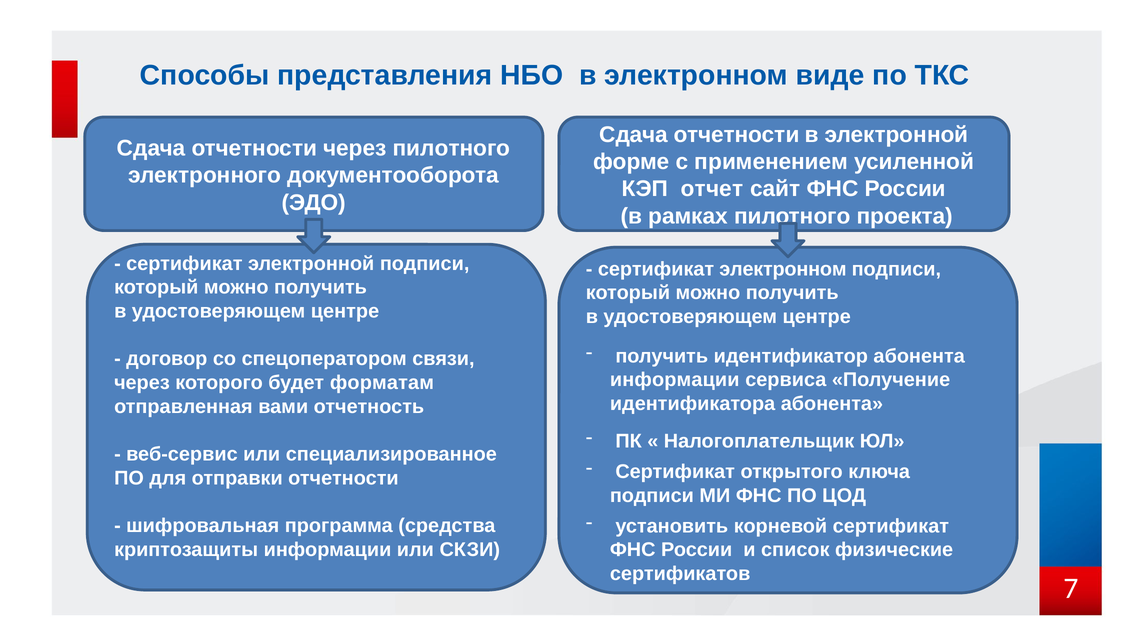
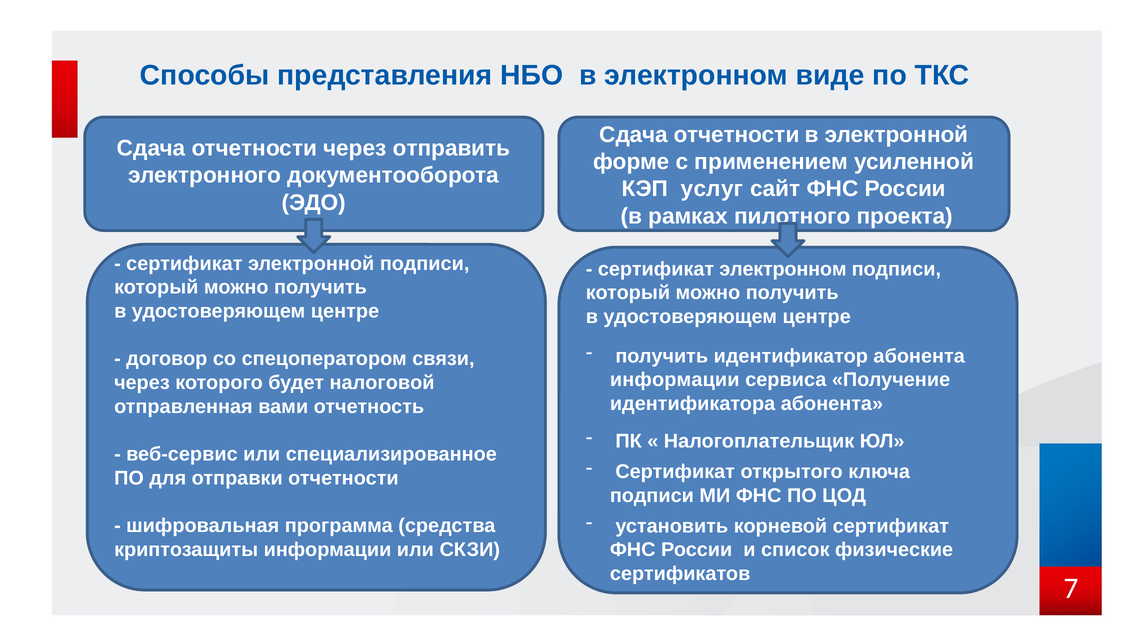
через пилотного: пилотного -> отправить (452, 148)
отчет: отчет -> услуг (712, 189)
форматам: форматам -> налоговой (382, 383)
